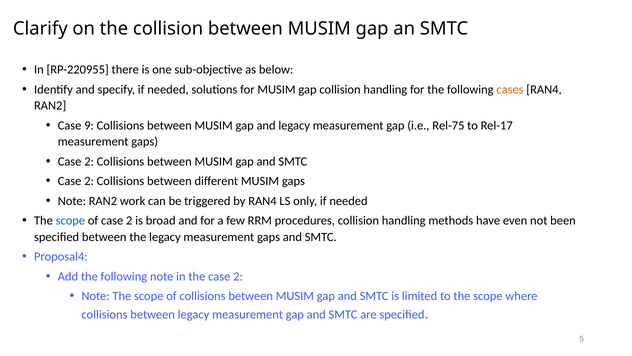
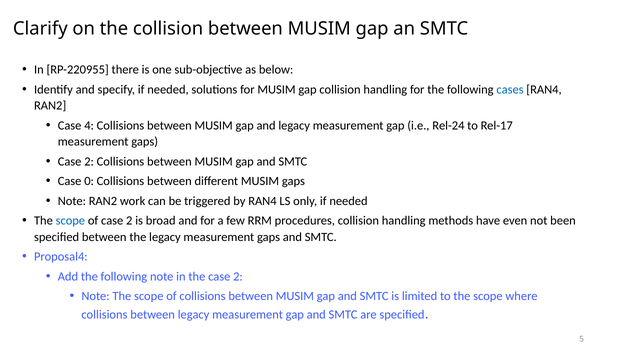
cases colour: orange -> blue (510, 89)
9: 9 -> 4 (89, 125)
Rel-75: Rel-75 -> Rel-24 (448, 125)
2: 2 -> 0 (89, 181)
